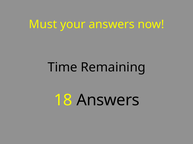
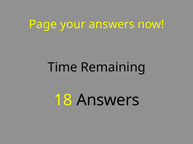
Must: Must -> Page (43, 24)
